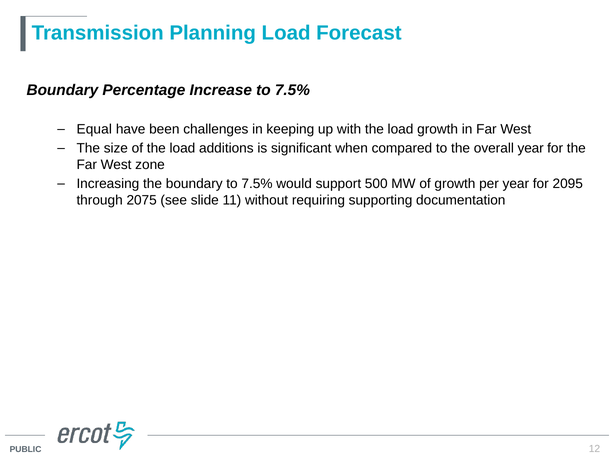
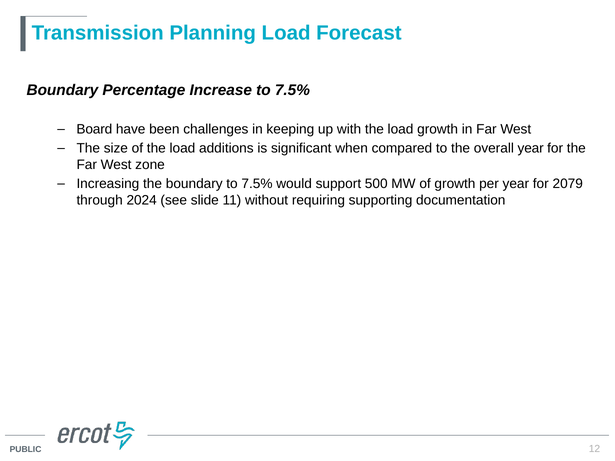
Equal: Equal -> Board (94, 129)
2095: 2095 -> 2079 (568, 184)
2075: 2075 -> 2024 (142, 200)
